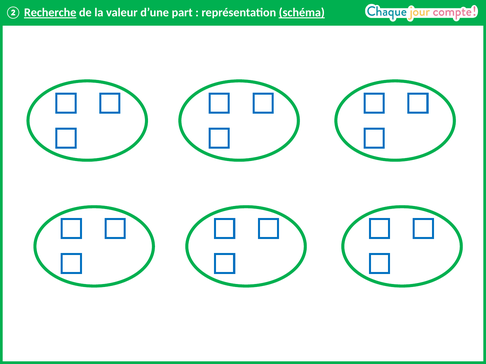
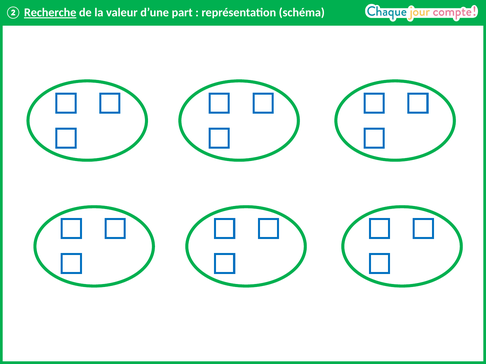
schéma underline: present -> none (302, 13)
